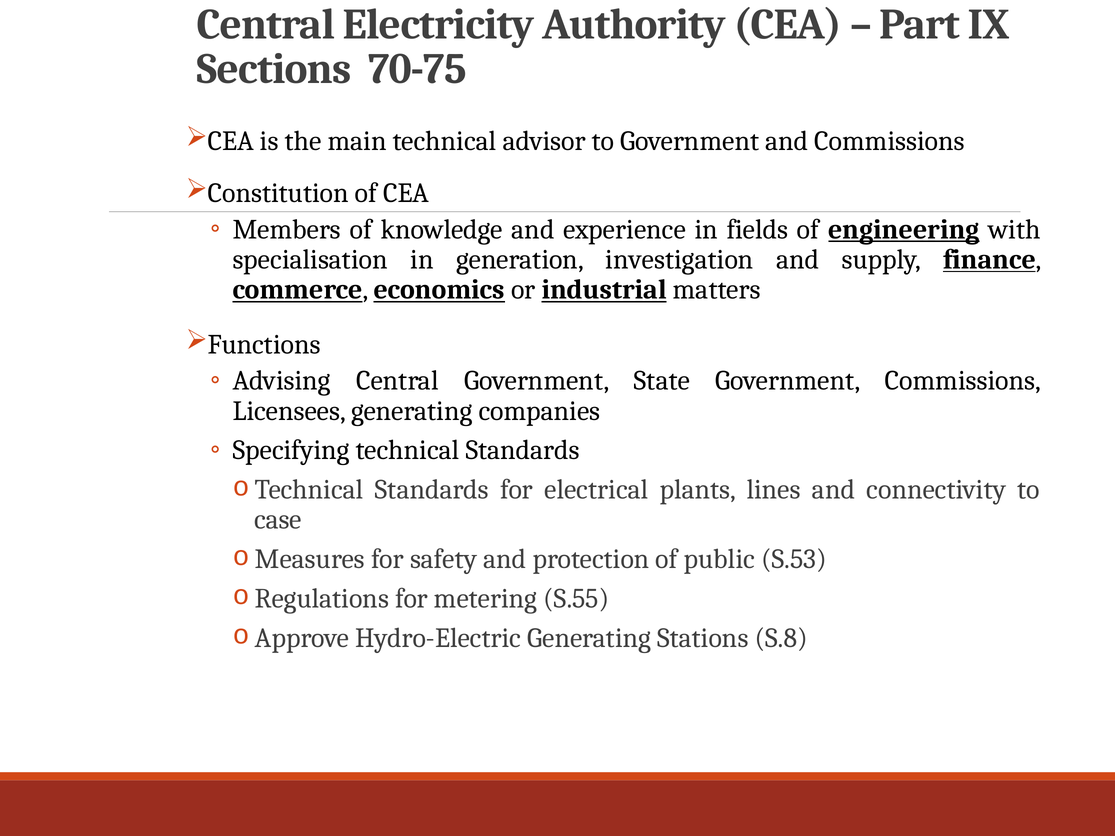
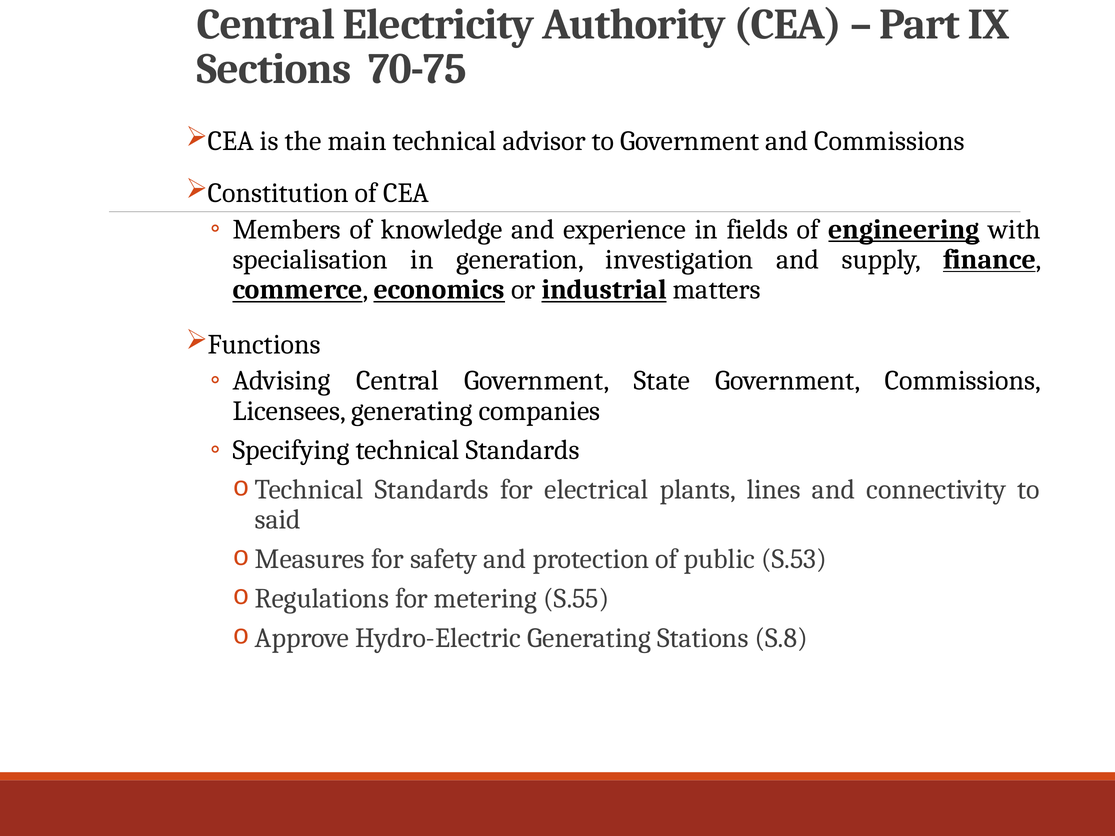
case: case -> said (278, 520)
